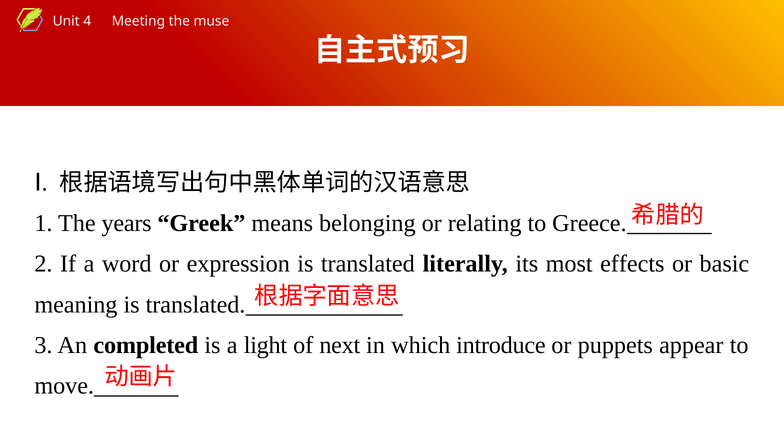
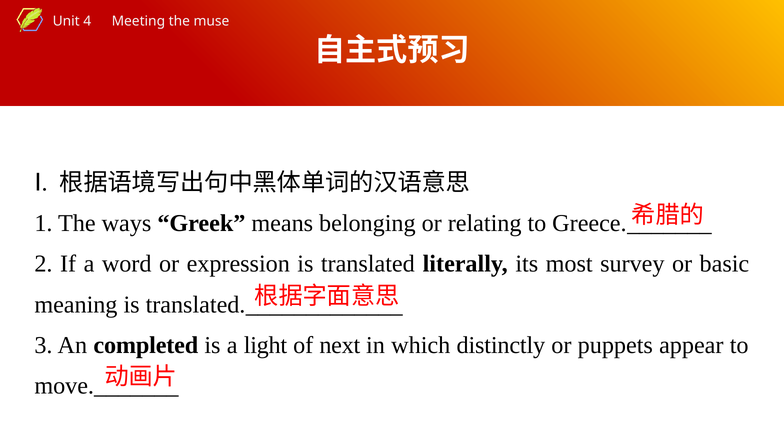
years: years -> ways (126, 223)
effects: effects -> survey (632, 264)
introduce: introduce -> distinctly (501, 345)
